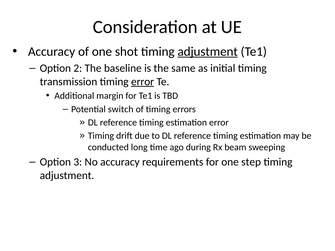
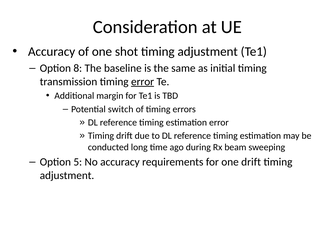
adjustment underline: present -> none (208, 52)
2: 2 -> 8 (78, 68)
3: 3 -> 5 (78, 162)
one step: step -> drift (251, 162)
